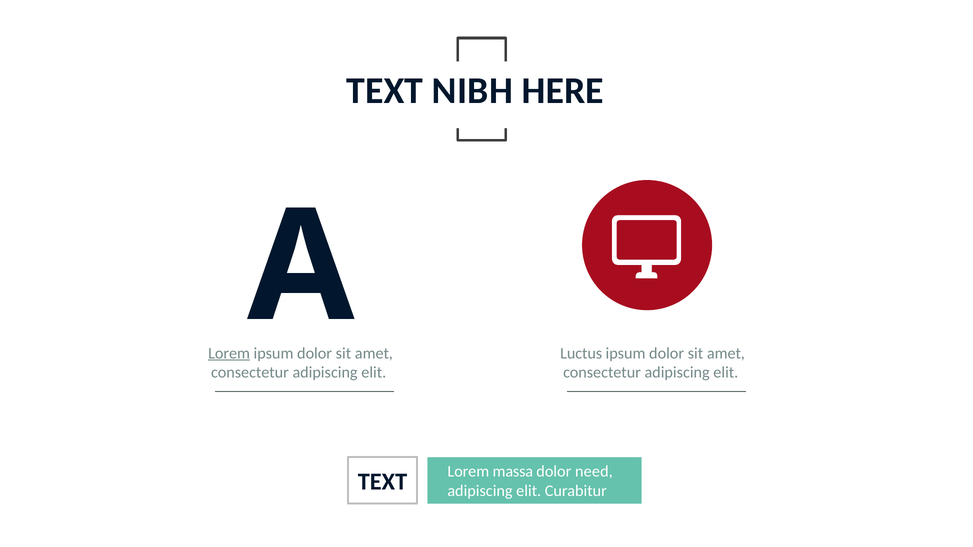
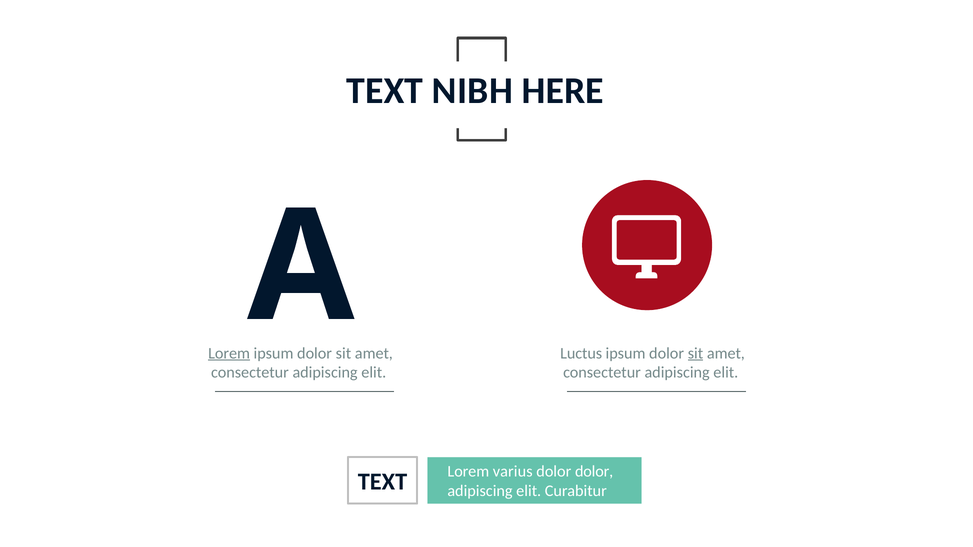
sit underline: none -> present (696, 353)
massa: massa -> varius (513, 472)
dolor need: need -> dolor (594, 472)
